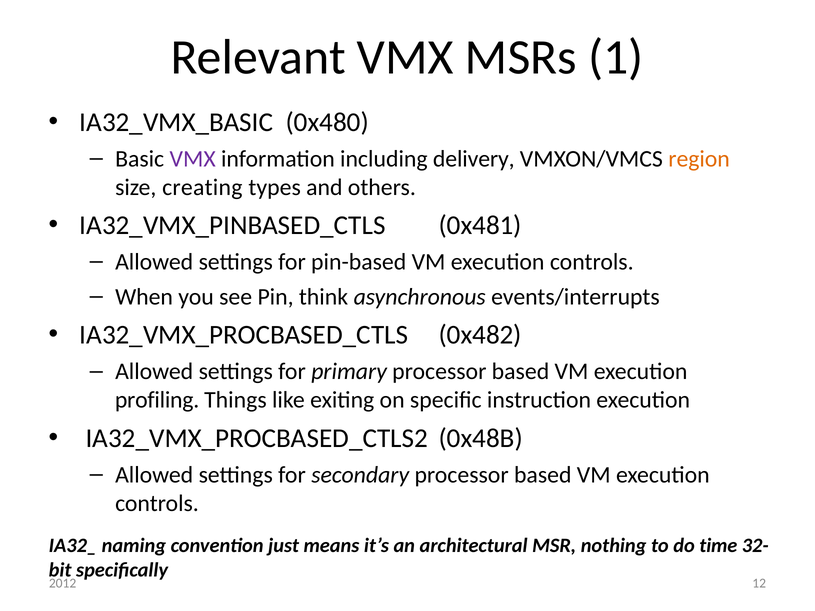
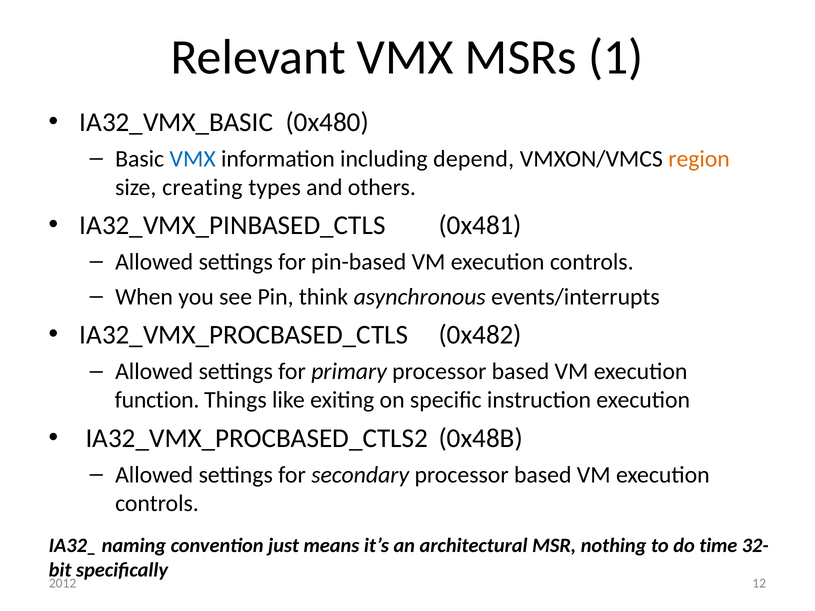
VMX colour: purple -> blue (193, 159)
delivery: delivery -> depend (474, 159)
profiling: profiling -> function (157, 400)
